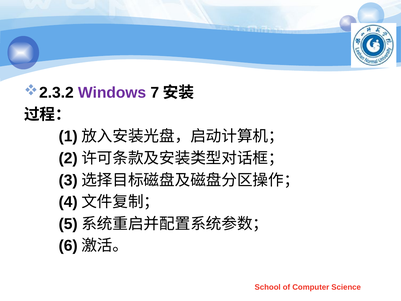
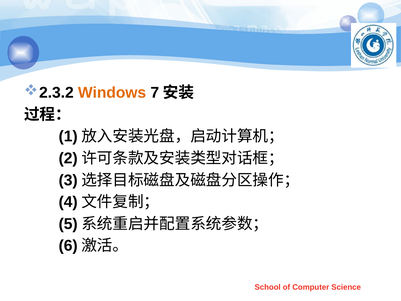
Windows colour: purple -> orange (112, 93)
